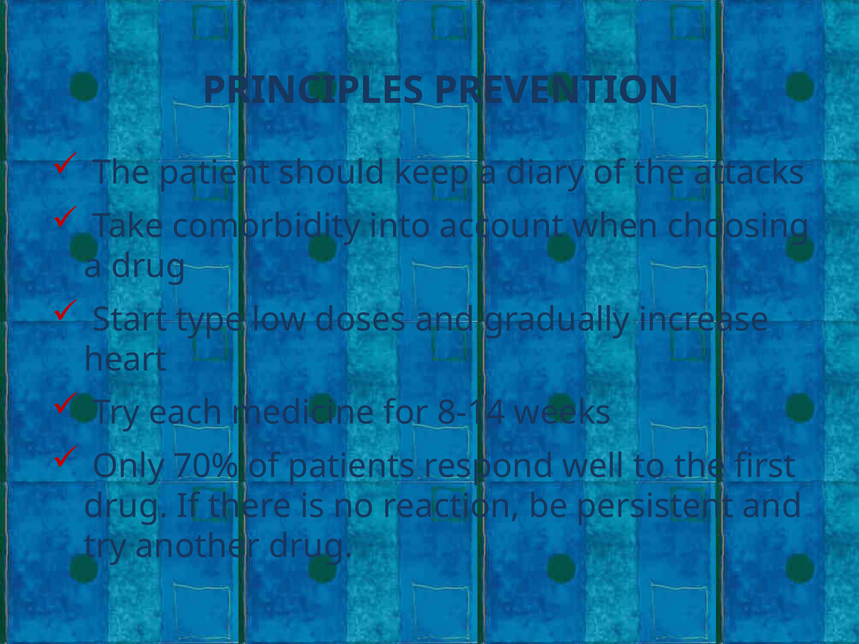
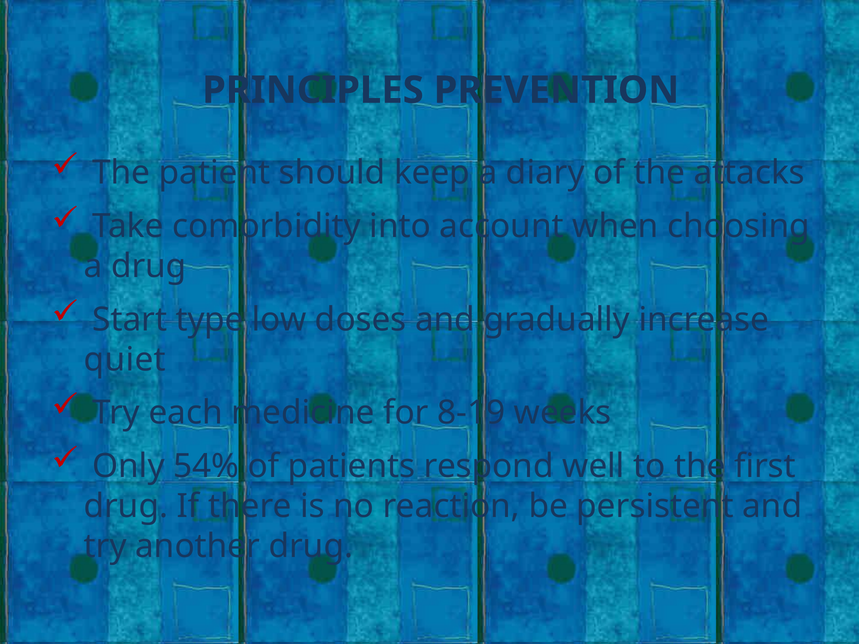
heart: heart -> quiet (125, 360)
8-14: 8-14 -> 8-19 (471, 413)
70%: 70% -> 54% (206, 466)
